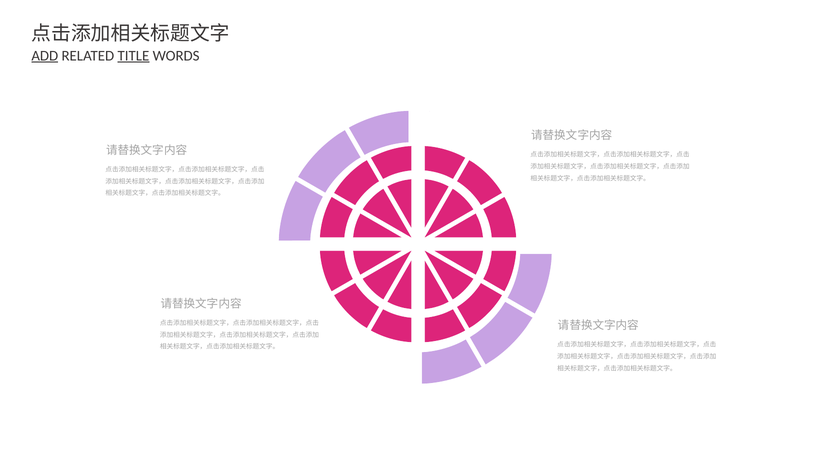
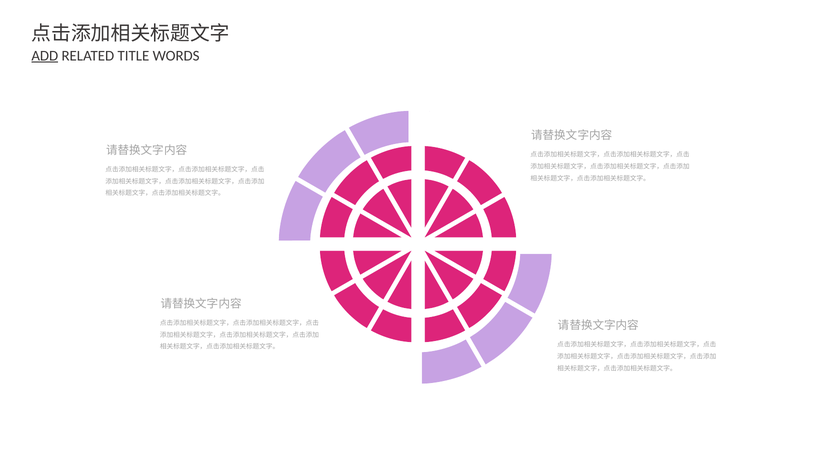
TITLE underline: present -> none (133, 56)
